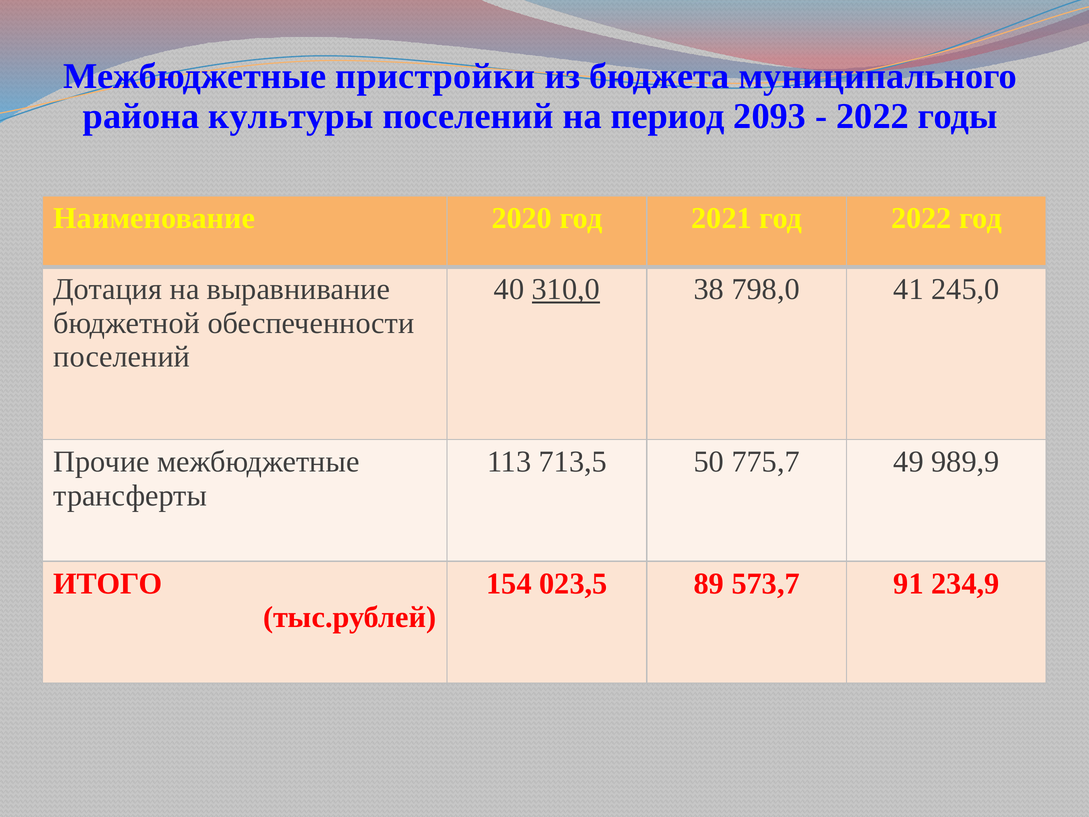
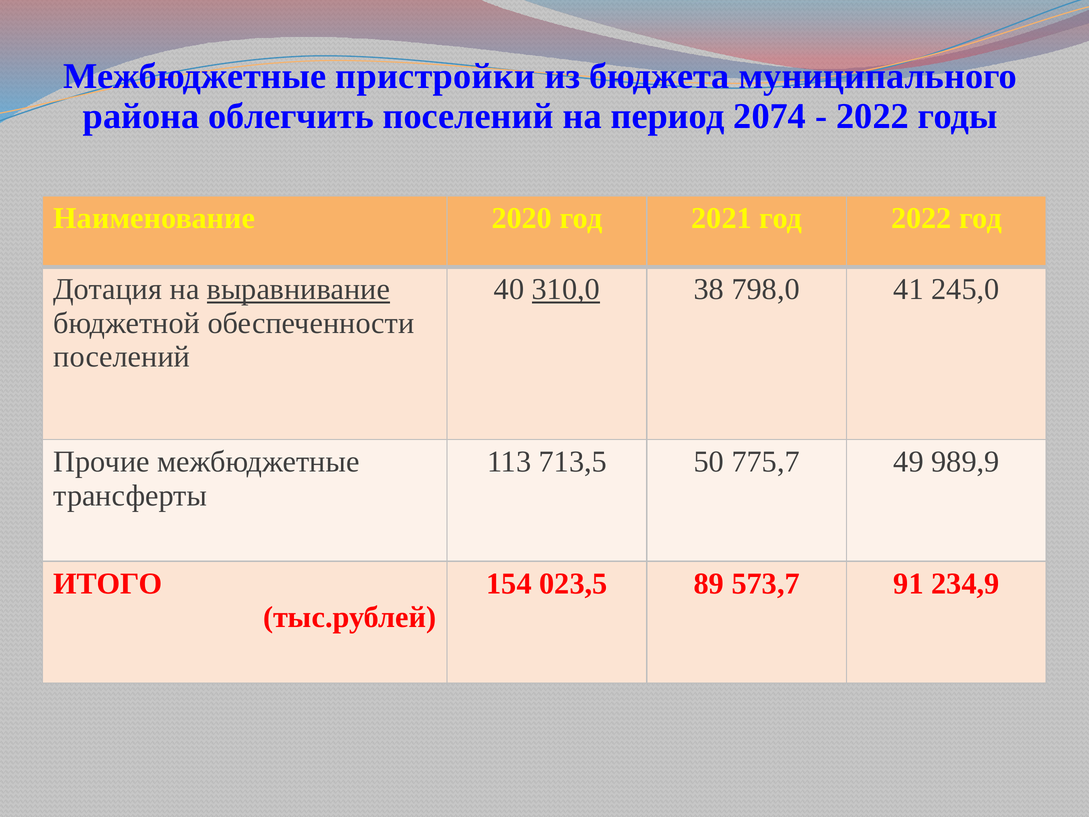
культуры: культуры -> облегчить (291, 116)
2093: 2093 -> 2074 (770, 116)
выравнивание underline: none -> present (298, 289)
